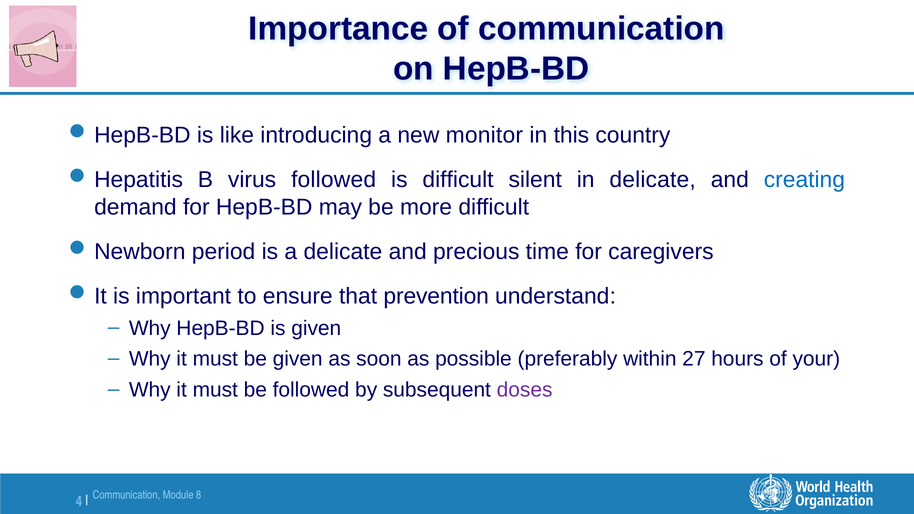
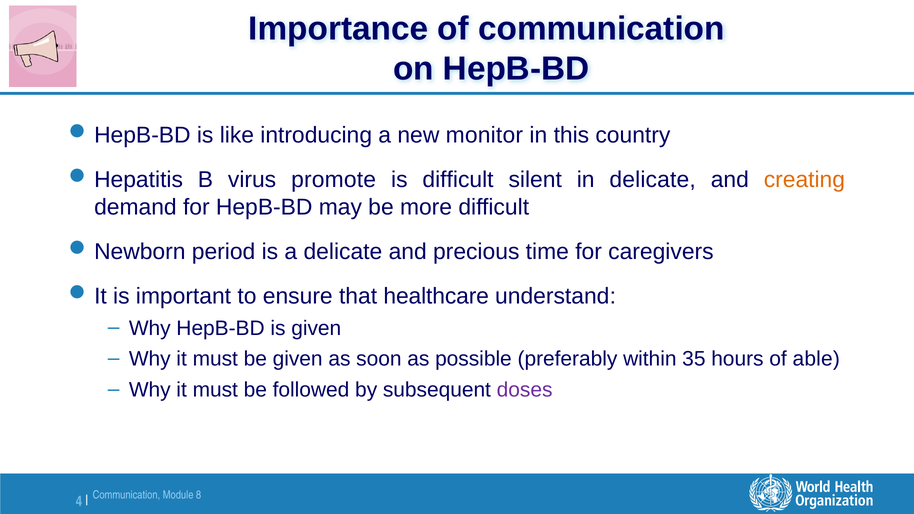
virus followed: followed -> promote (334, 180)
creating colour: blue -> orange (804, 180)
prevention: prevention -> healthcare (436, 296)
27: 27 -> 35 (694, 359)
your: your -> able (816, 359)
